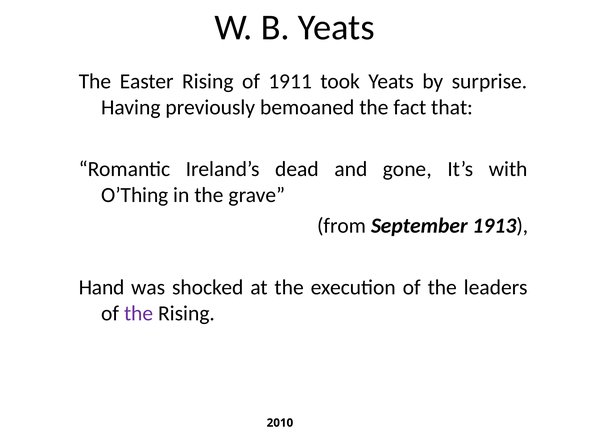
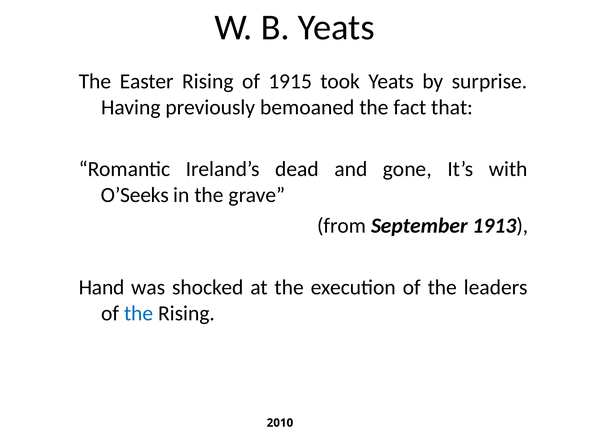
1911: 1911 -> 1915 (290, 81)
O’Thing: O’Thing -> O’Seeks (135, 195)
the colour: purple -> blue (139, 313)
